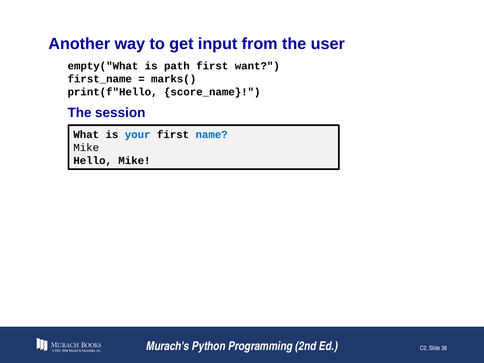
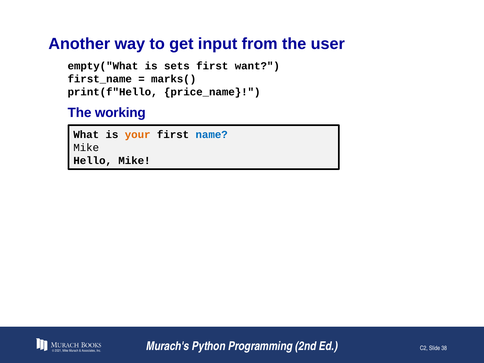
path: path -> sets (177, 66)
score_name: score_name -> price_name (212, 92)
session: session -> working (120, 113)
your colour: blue -> orange (138, 135)
